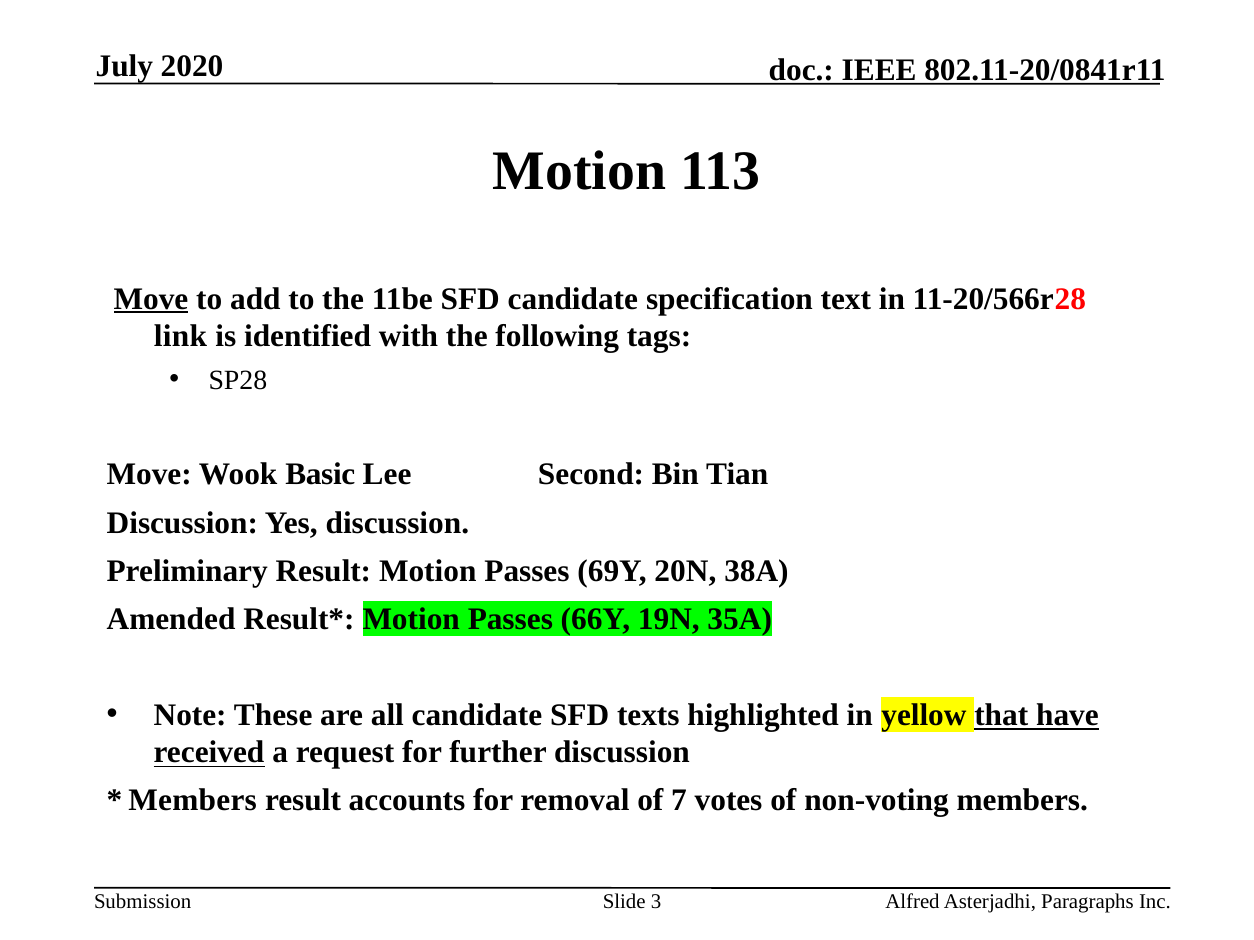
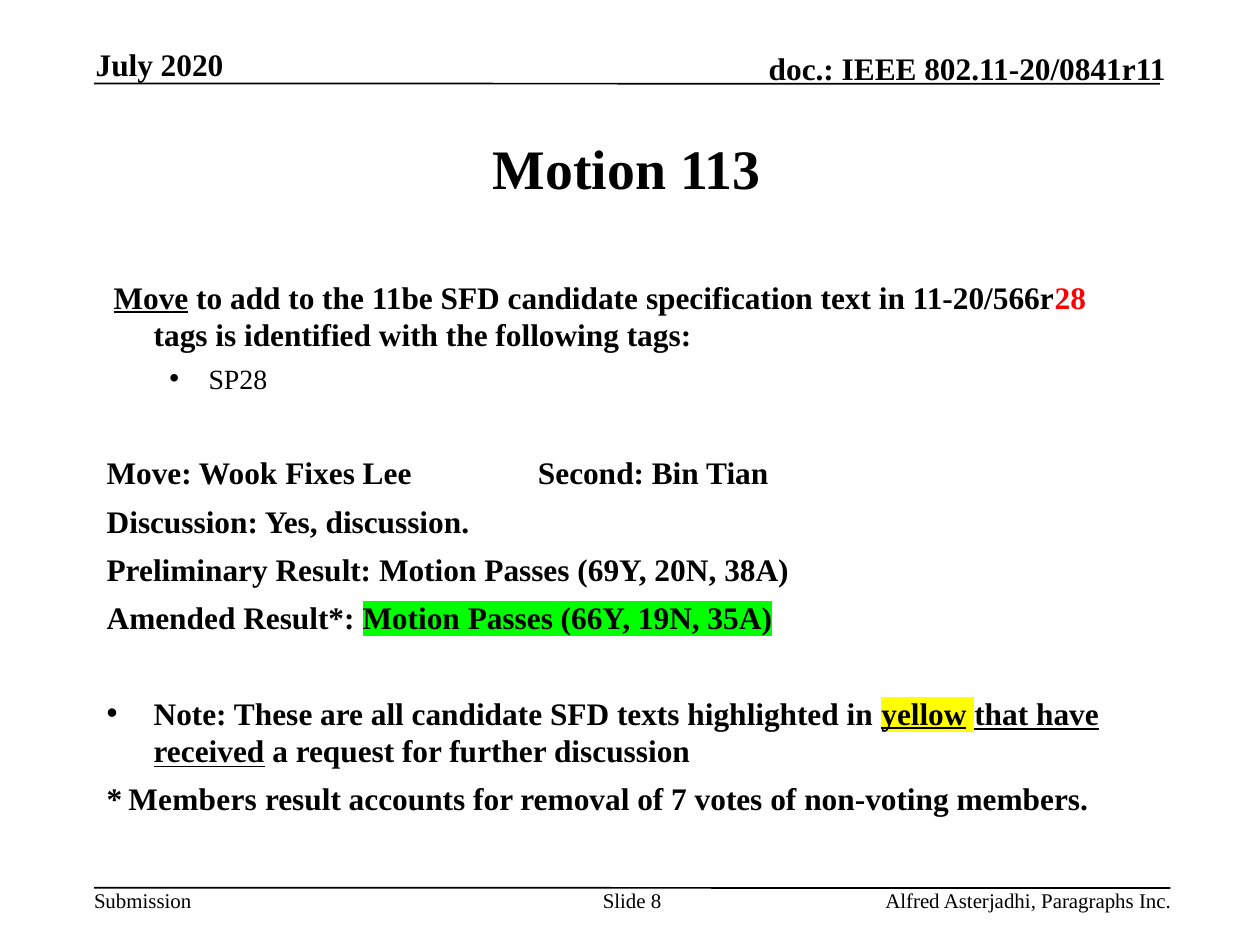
link: link -> tags (181, 337)
Basic: Basic -> Fixes (320, 475)
yellow underline: none -> present (924, 715)
3: 3 -> 8 (656, 902)
